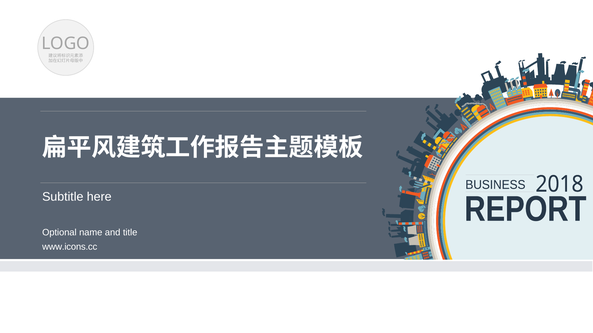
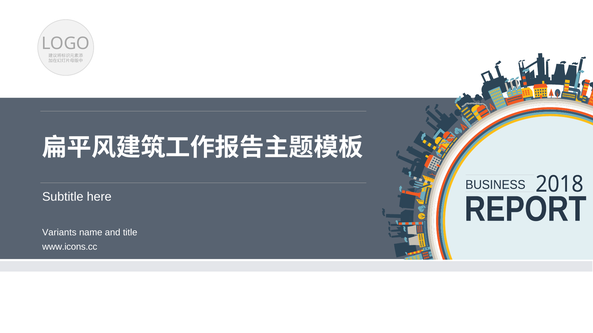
Optional: Optional -> Variants (59, 233)
